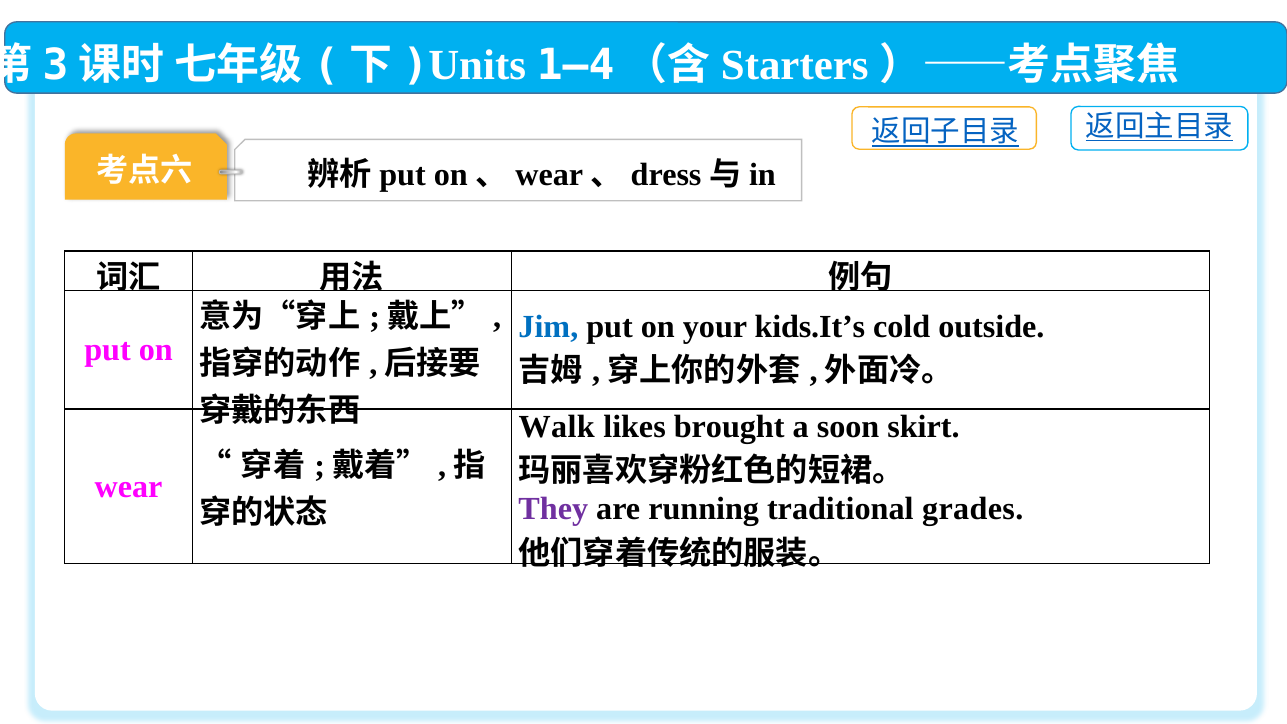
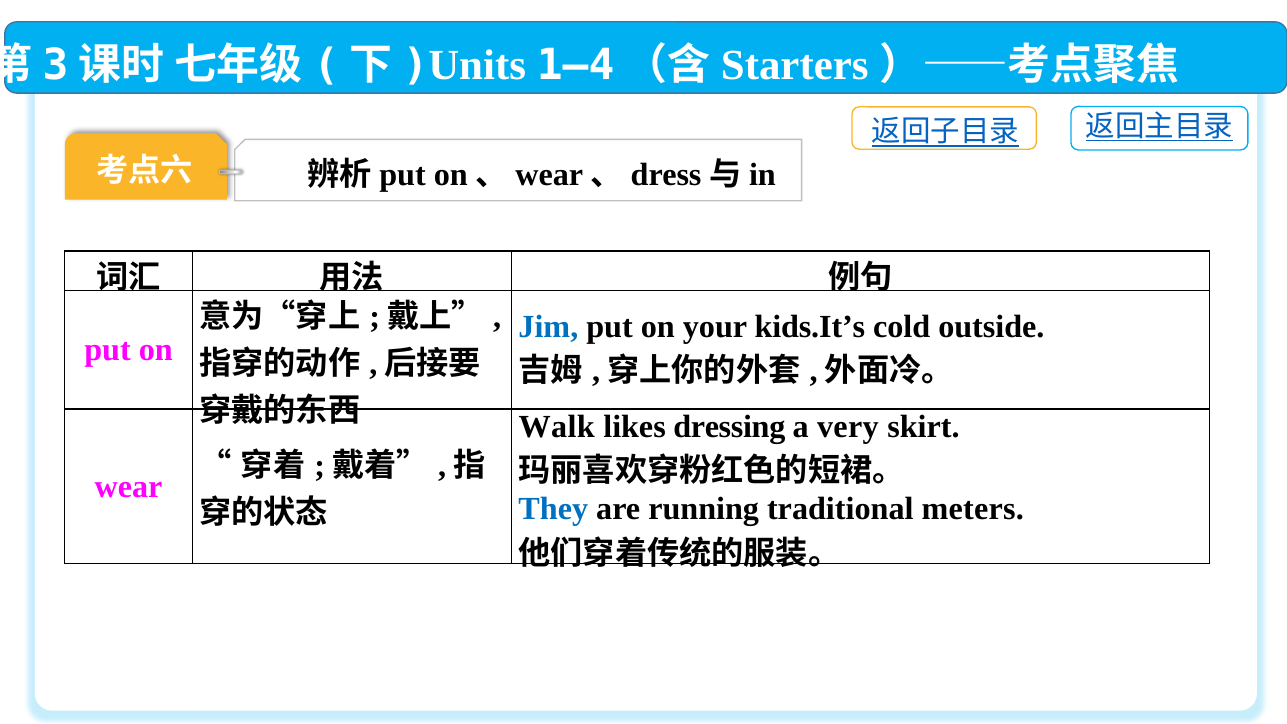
brought: brought -> dressing (729, 427)
soon: soon -> very (848, 427)
They colour: purple -> blue (553, 509)
grades: grades -> meters (973, 509)
